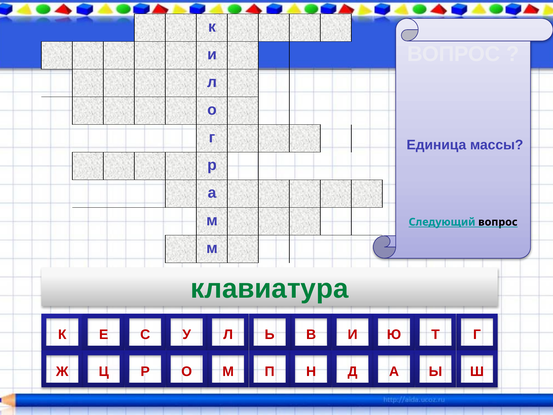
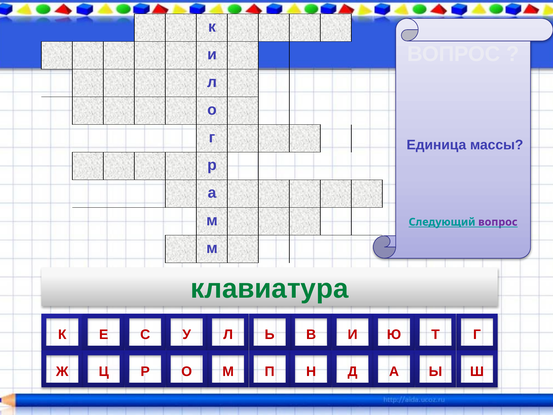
вопрос colour: black -> purple (498, 222)
